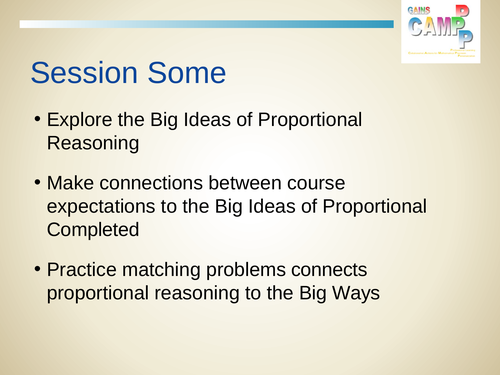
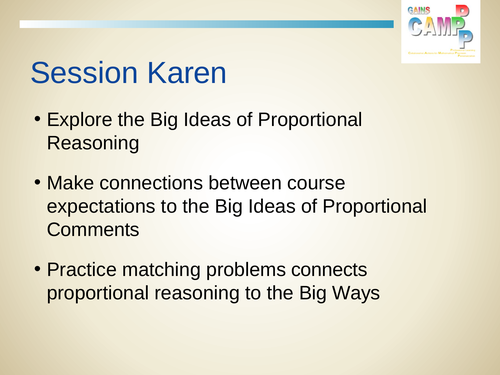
Some: Some -> Karen (187, 73)
Completed: Completed -> Comments (93, 230)
